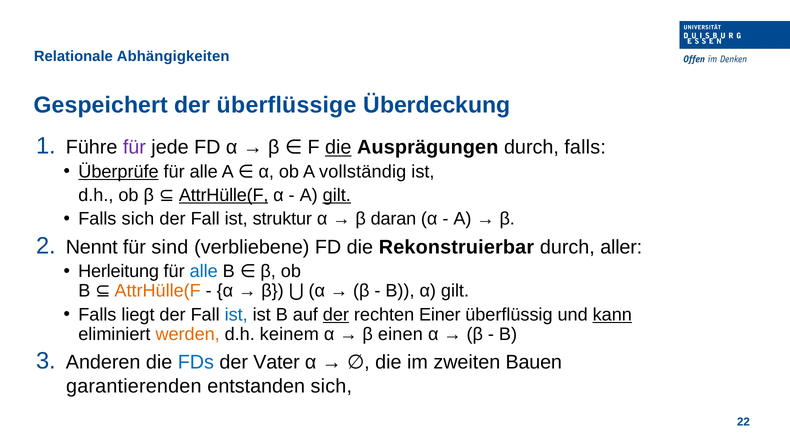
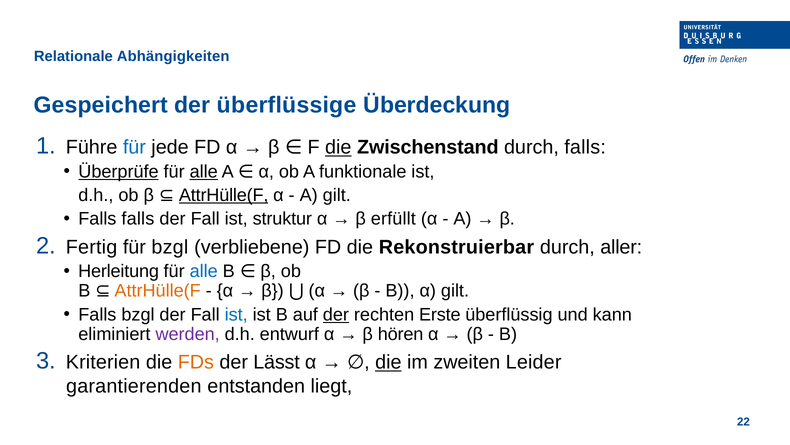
für colour: purple -> blue (134, 147)
Ausprägungen: Ausprägungen -> Zwischenstand (428, 147)
alle underline: none -> present (204, 171)
vollständig: vollständig -> funktionale (363, 171)
gilt underline: present -> none (337, 195)
Falls sich: sich -> falls (138, 219)
daran: daran -> erfüllt (393, 219)
Nennt: Nennt -> Fertig (92, 247)
für sind: sind -> bzgl (170, 247)
Falls liegt: liegt -> bzgl (138, 314)
Einer: Einer -> Erste (440, 314)
kann underline: present -> none (612, 314)
werden colour: orange -> purple (188, 334)
keinem: keinem -> entwurf (289, 334)
einen: einen -> hören (401, 334)
Anderen: Anderen -> Kriterien (103, 362)
FDs colour: blue -> orange (196, 362)
Vater: Vater -> Lässt (277, 362)
die underline: none -> present (388, 362)
Bauen: Bauen -> Leider (534, 362)
entstanden sich: sich -> liegt (331, 386)
